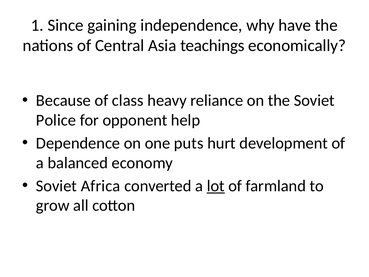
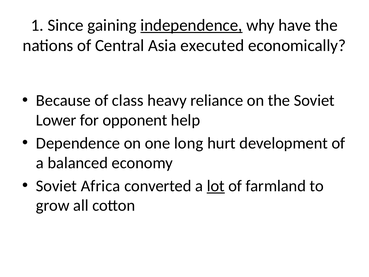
independence underline: none -> present (191, 25)
teachings: teachings -> executed (212, 45)
Police: Police -> Lower (56, 120)
puts: puts -> long (189, 143)
